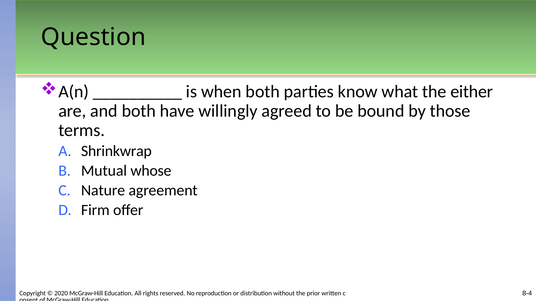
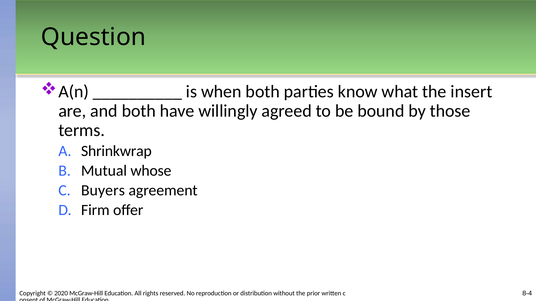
either: either -> insert (472, 92)
Nature: Nature -> Buyers (103, 191)
